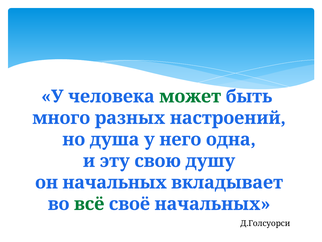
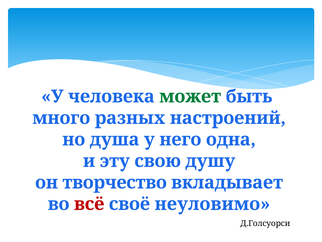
он начальных: начальных -> творчество (115, 182)
всё colour: green -> red (89, 204)
своё начальных: начальных -> неуловимо (212, 204)
